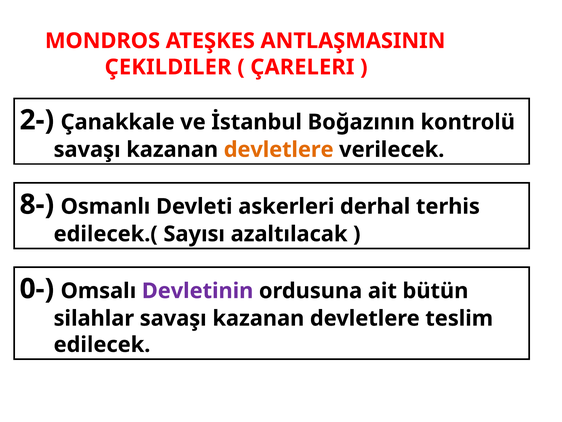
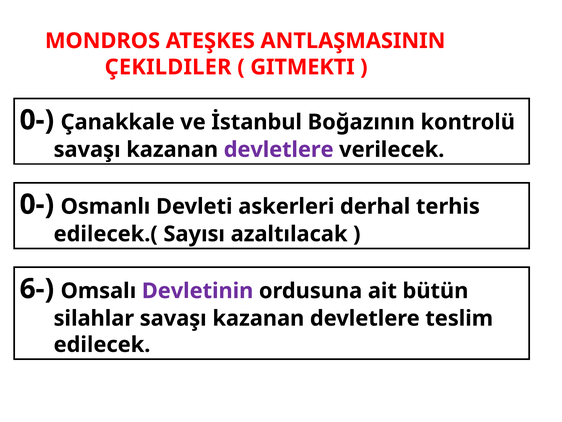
ÇARELERI: ÇARELERI -> GITMEKTI (302, 67)
2-: 2- -> 0- (37, 120)
devletlere colour: orange -> purple (279, 149)
8-: 8- -> 0- (37, 204)
0-: 0- -> 6- (37, 289)
